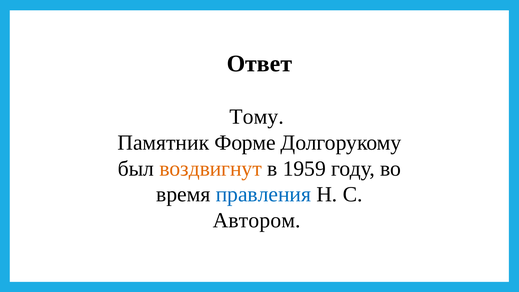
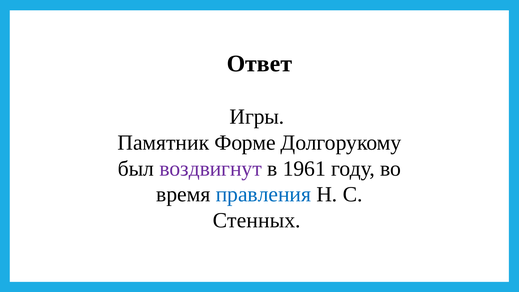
Тому: Тому -> Игры (257, 117)
воздвигнут colour: orange -> purple (211, 169)
1959: 1959 -> 1961 (304, 169)
Автором: Автором -> Стенных (257, 220)
